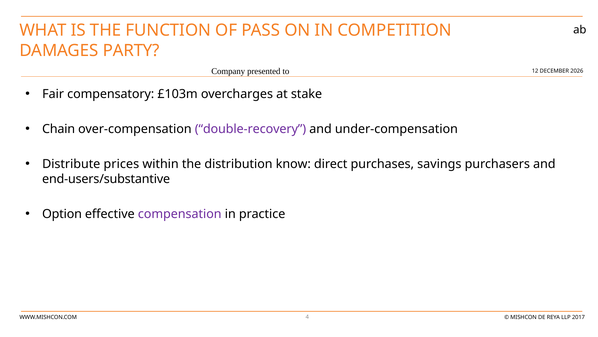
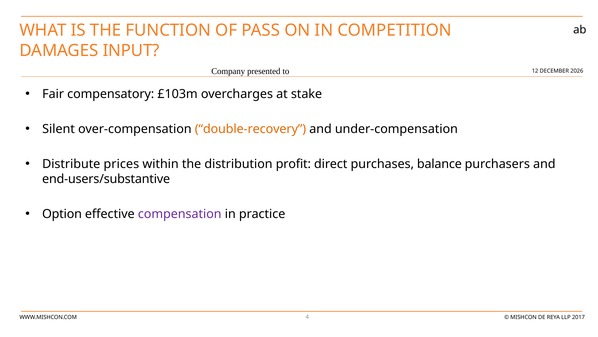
PARTY: PARTY -> INPUT (131, 50)
Chain: Chain -> Silent (59, 129)
double-recovery colour: purple -> orange (250, 129)
know: know -> profit (293, 164)
savings: savings -> balance (439, 164)
